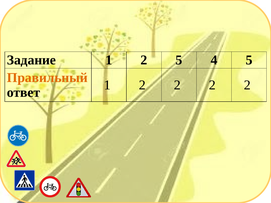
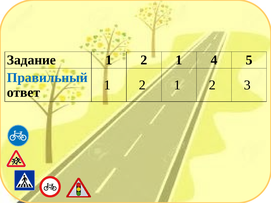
Задание 1 2 5: 5 -> 1 (179, 60)
Правильный colour: orange -> blue (47, 78)
2: 2 -> 1 (177, 85)
2: 2 -> 3 (247, 85)
